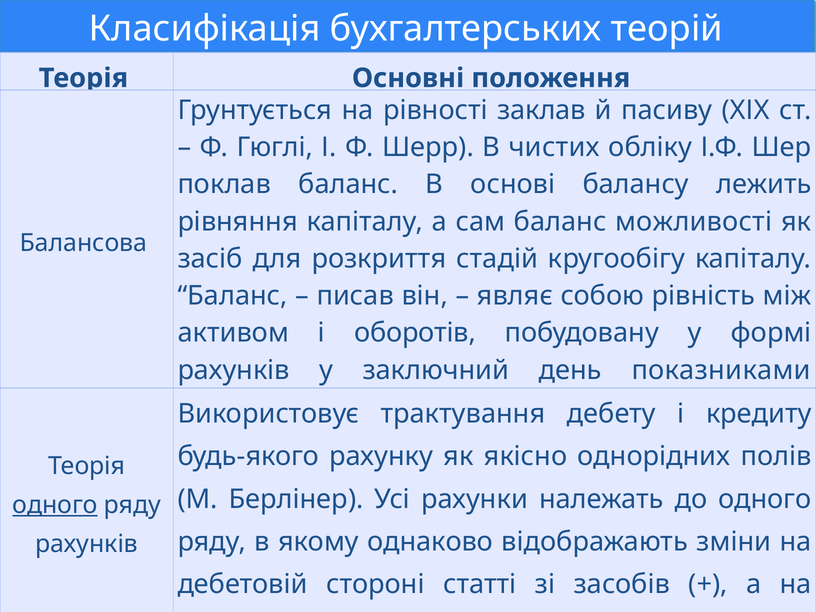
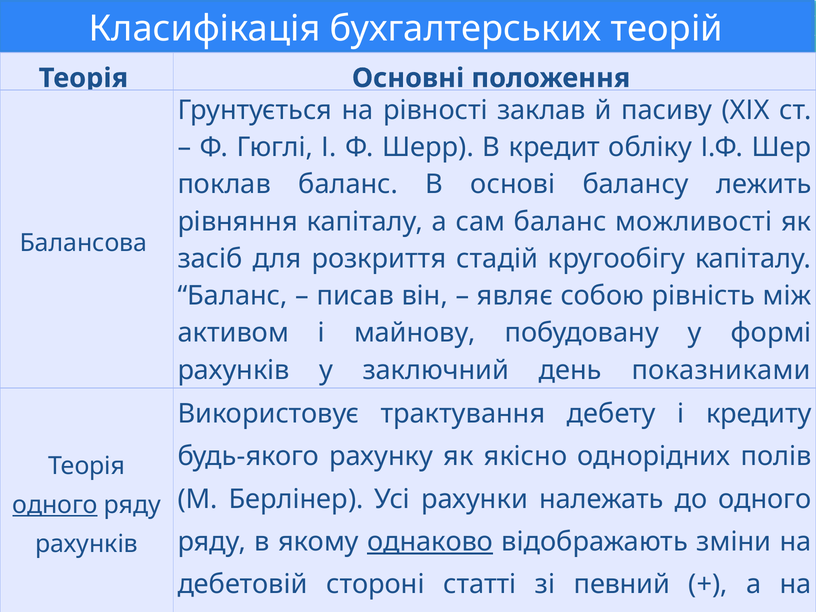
чистих: чистих -> кредит (554, 147)
оборотів: оборотів -> майнову (415, 333)
однаково underline: none -> present (430, 542)
засобів: засобів -> певний (622, 585)
